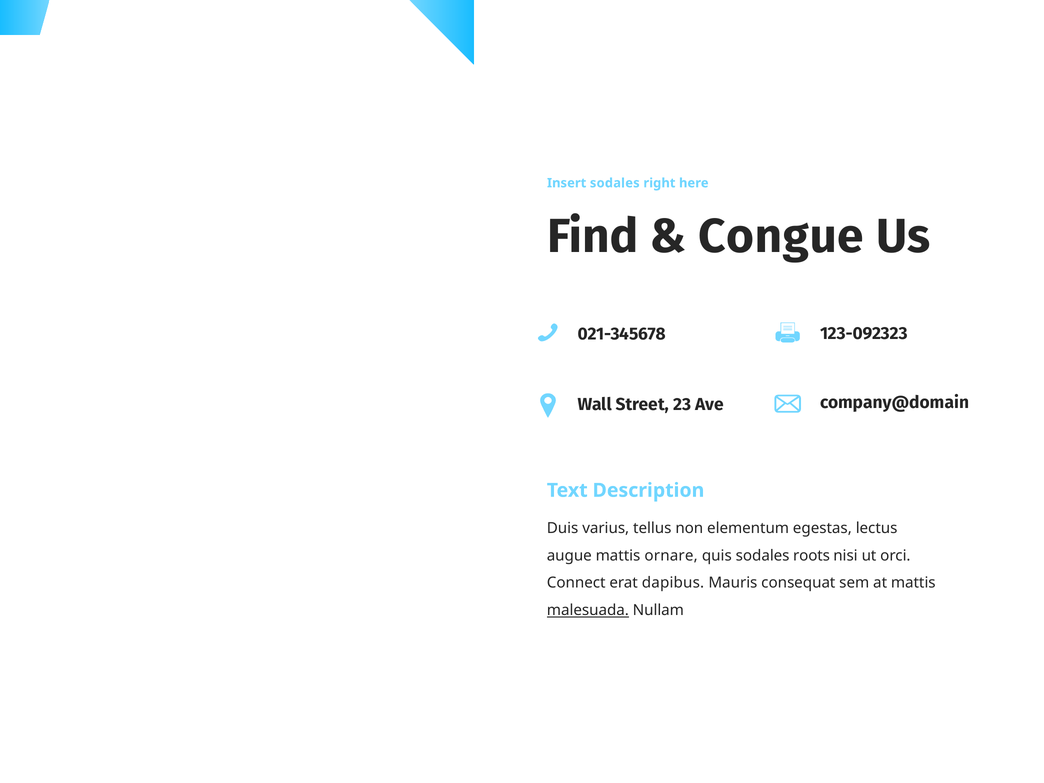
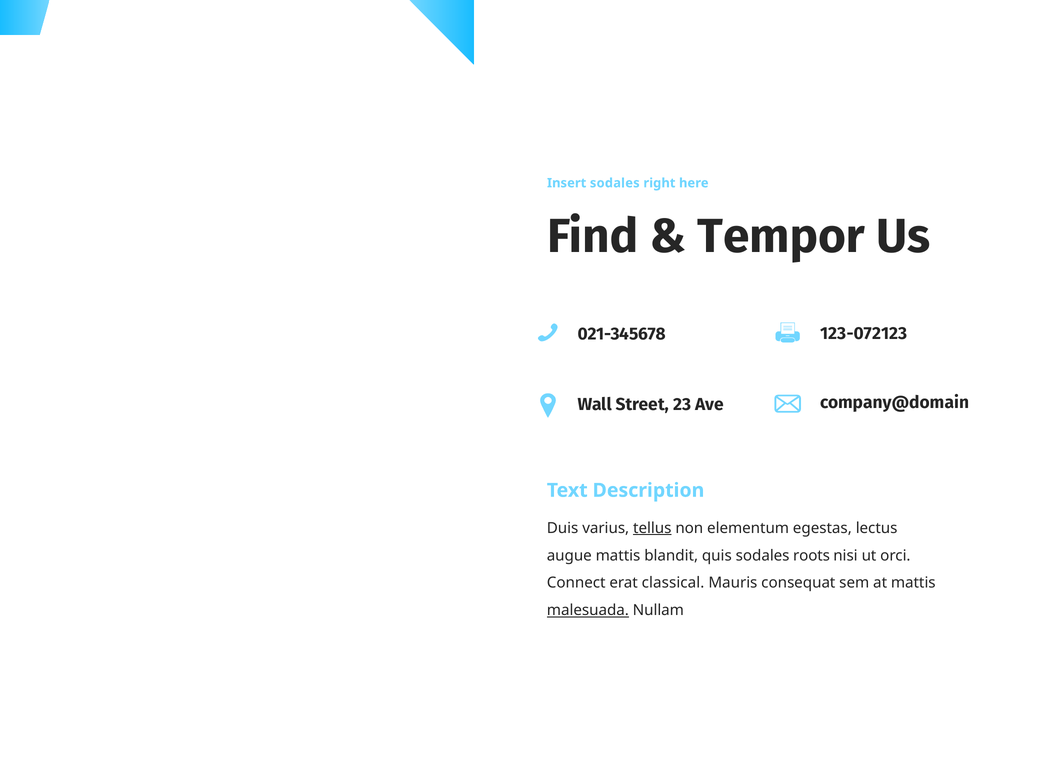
Congue: Congue -> Tempor (781, 237)
123-092323: 123-092323 -> 123-072123 (864, 333)
tellus underline: none -> present (652, 528)
ornare: ornare -> blandit (671, 556)
dapibus: dapibus -> classical (673, 583)
